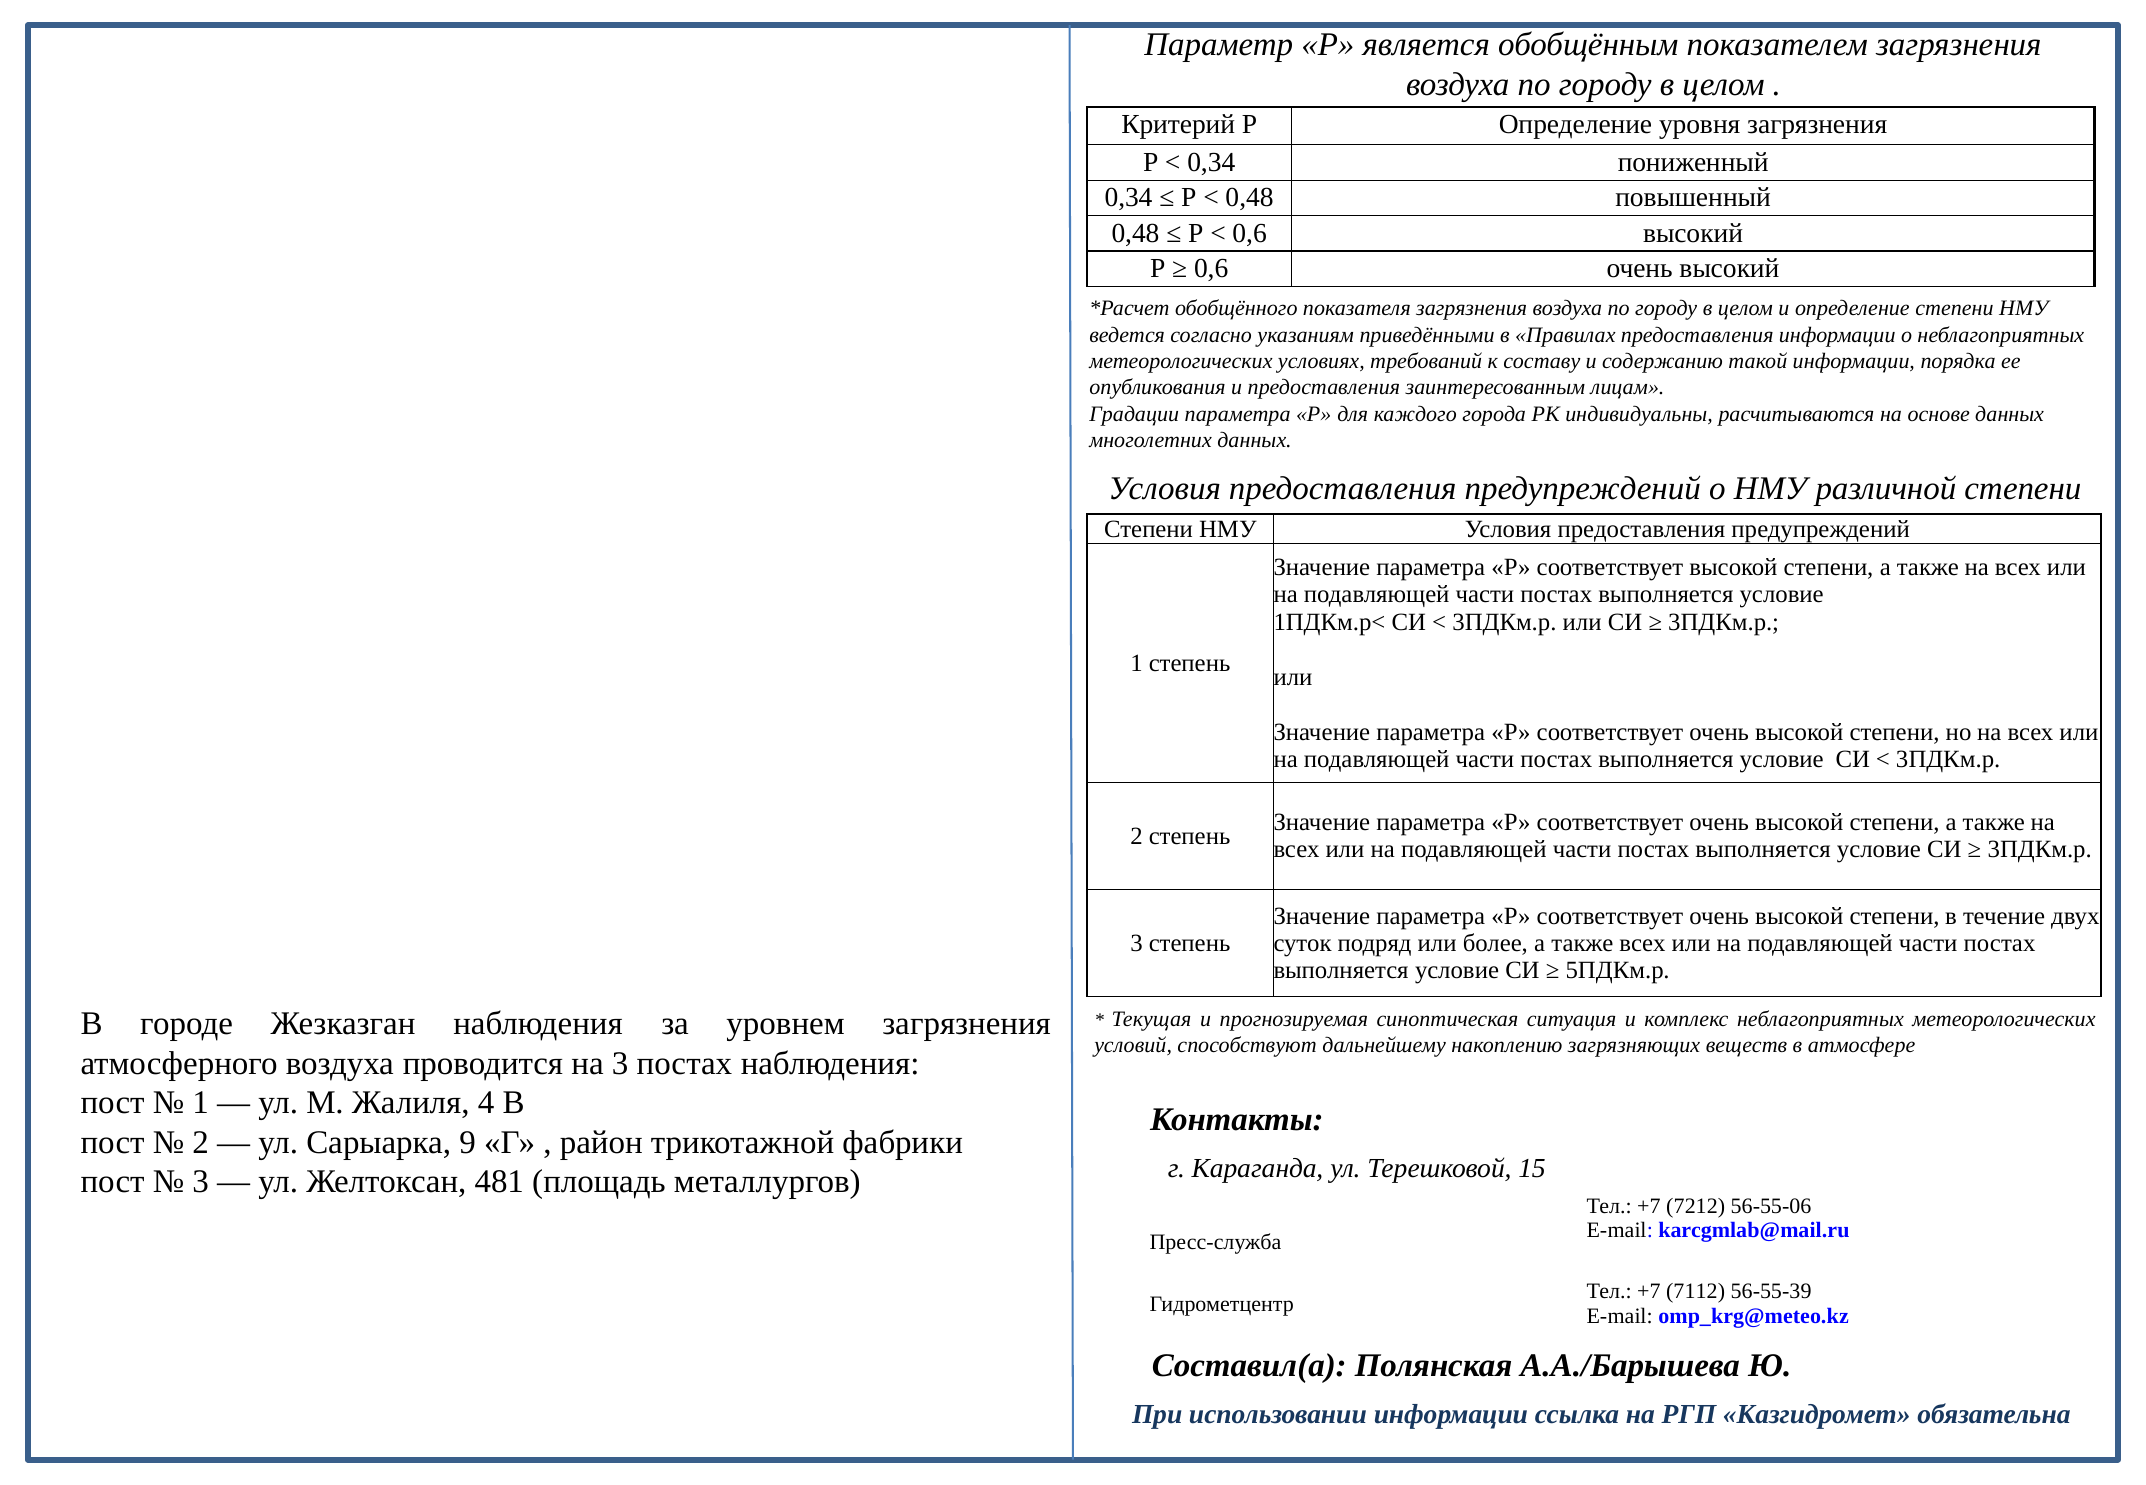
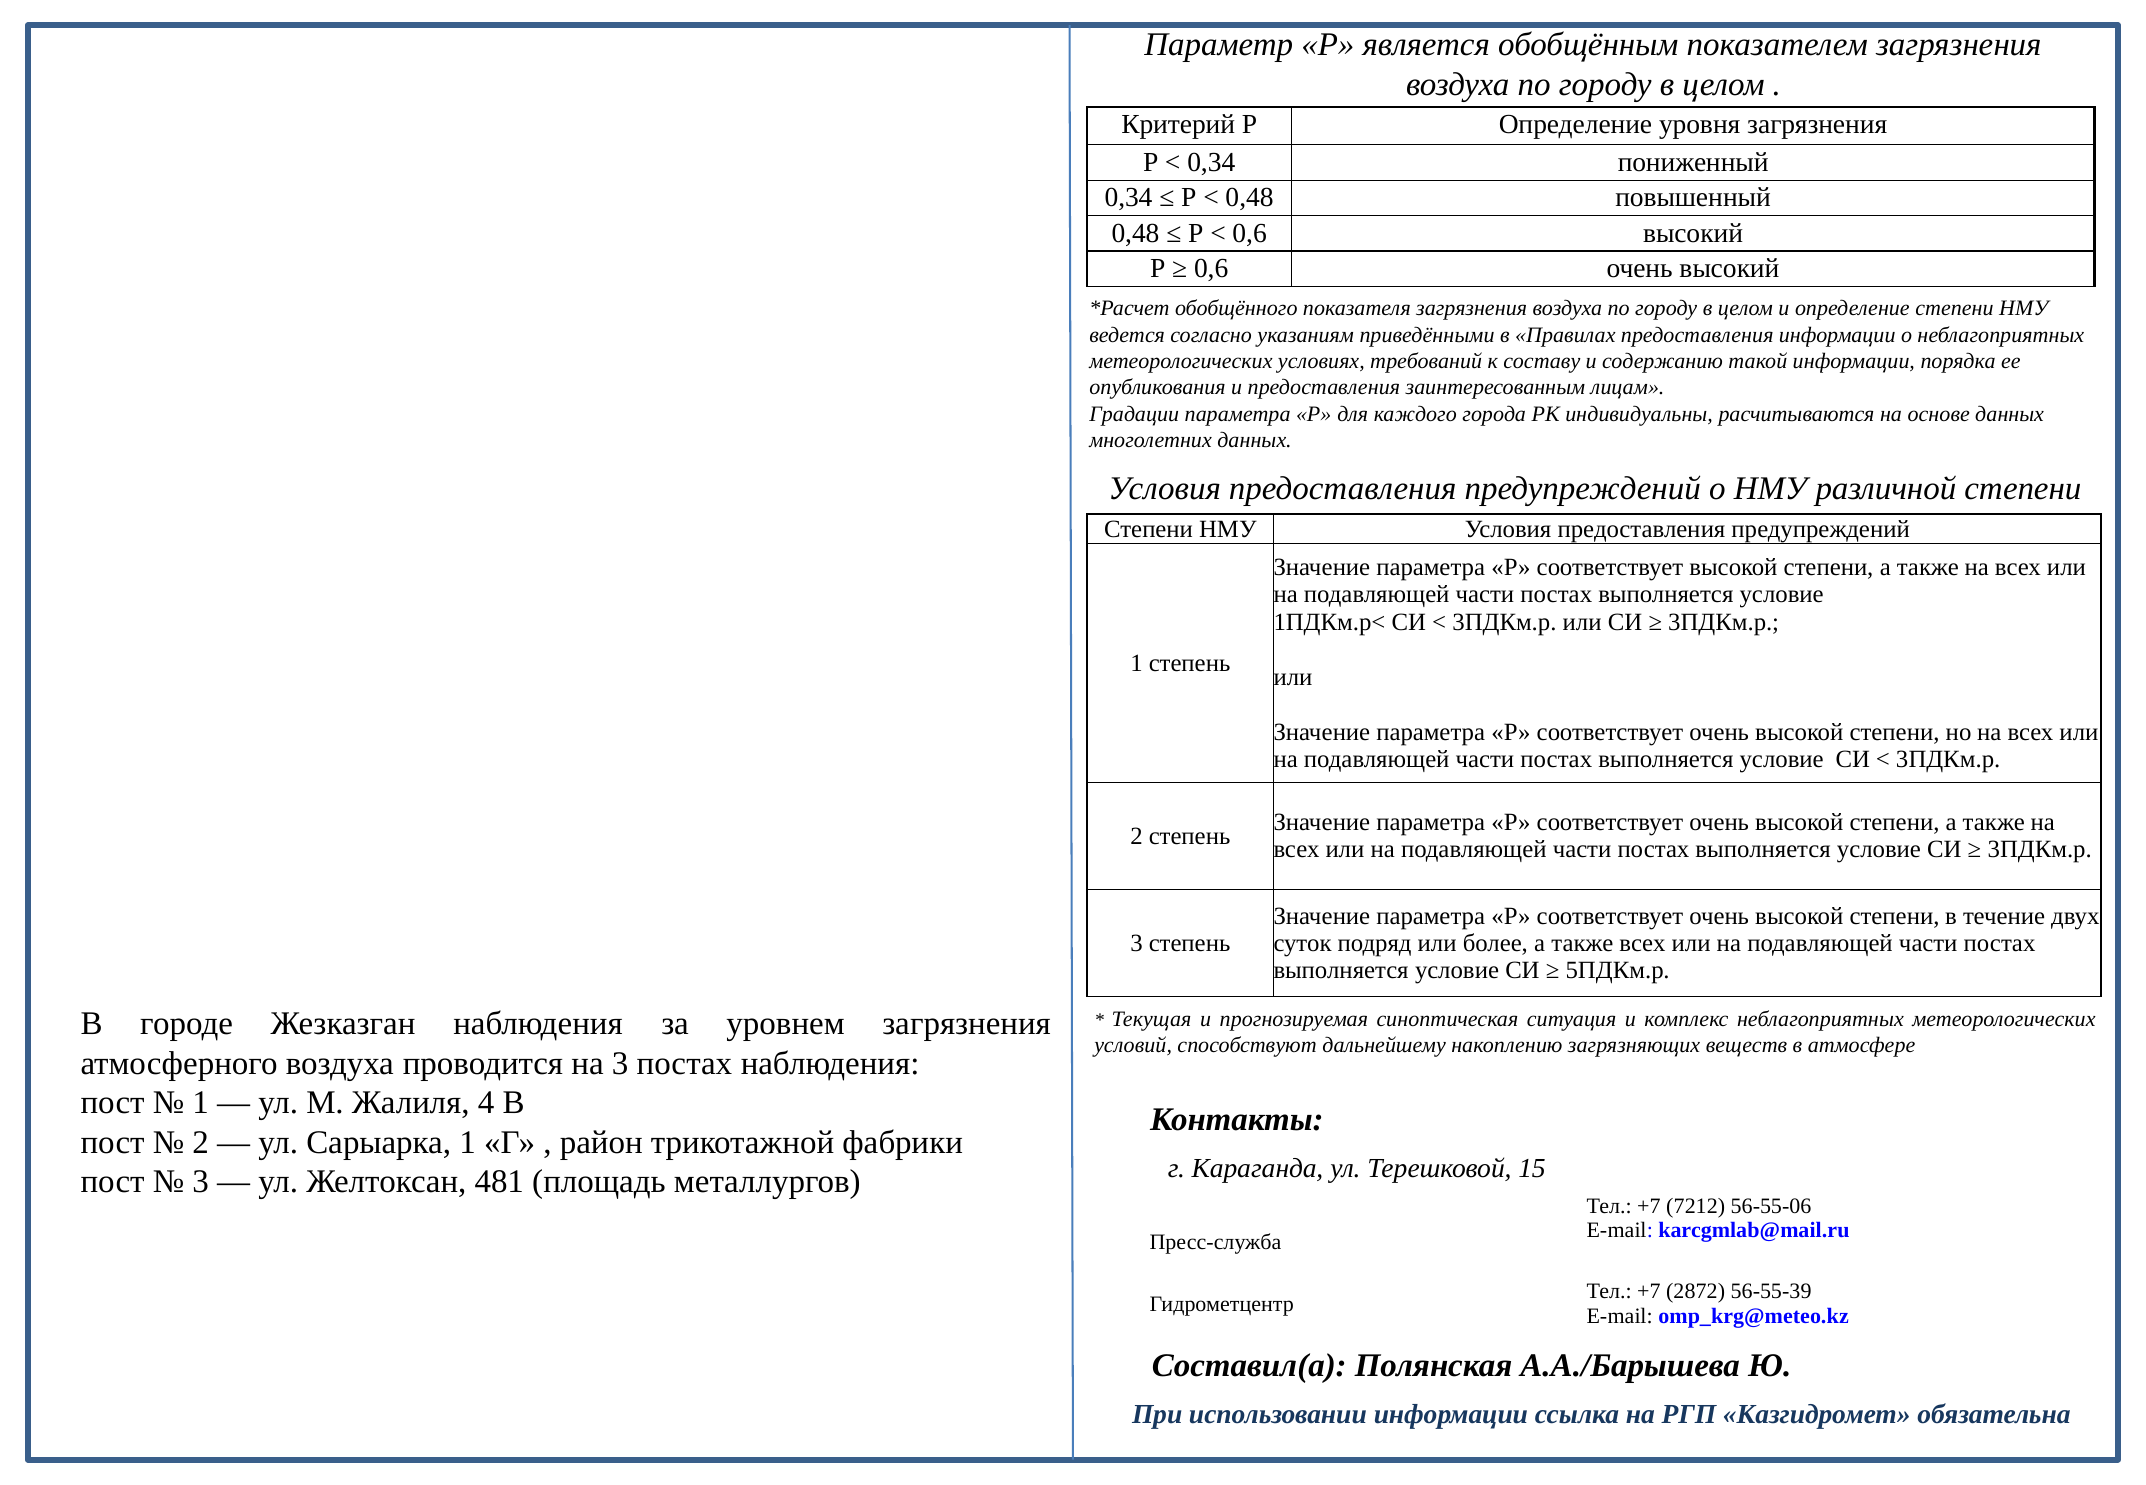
Сарыарка 9: 9 -> 1 (468, 1143)
7112: 7112 -> 2872 (1696, 1292)
